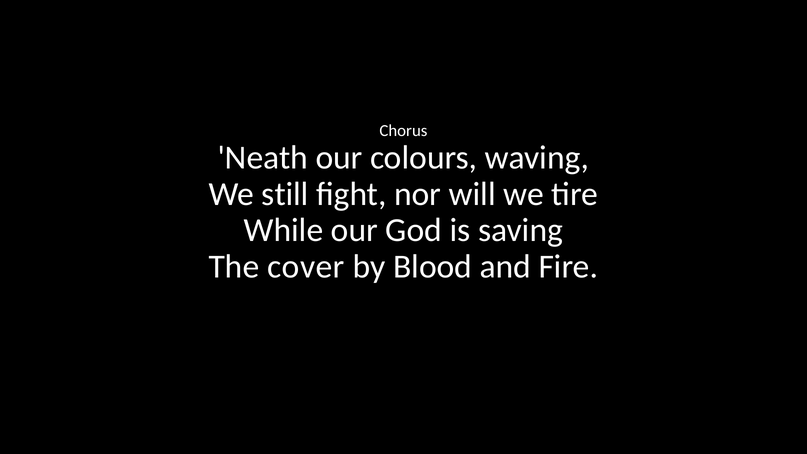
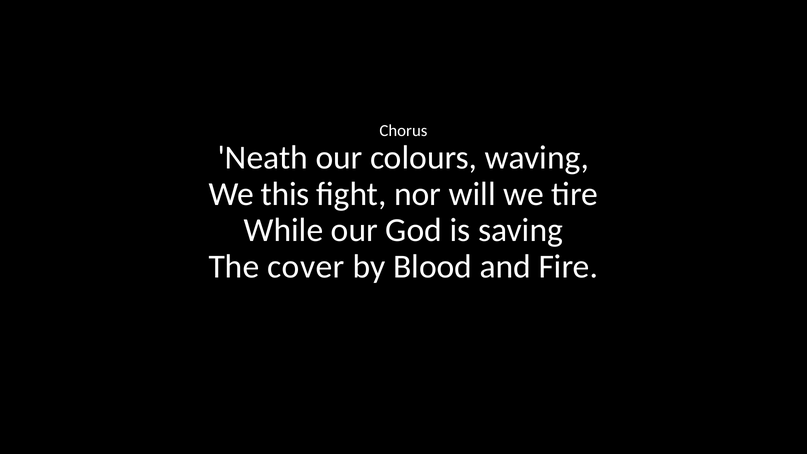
still: still -> this (285, 194)
